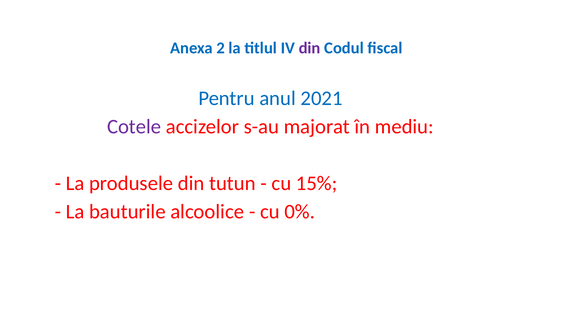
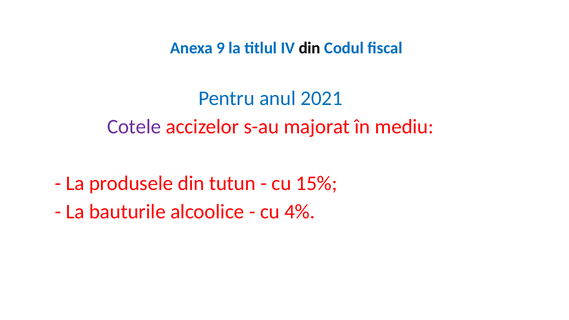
2: 2 -> 9 (221, 48)
din colour: purple -> black (310, 48)
0%: 0% -> 4% (300, 212)
